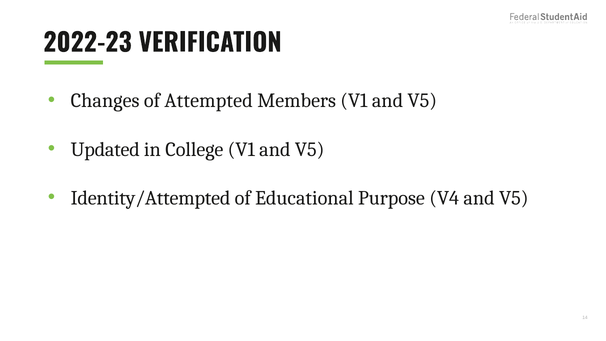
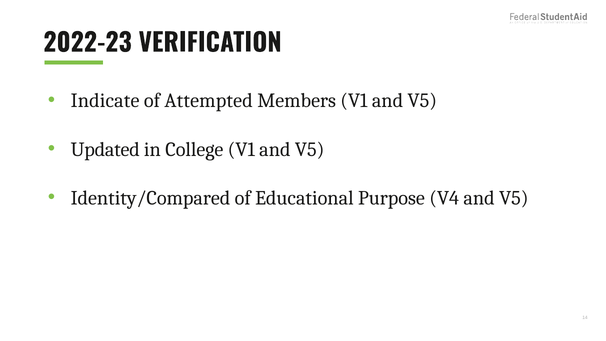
Changes: Changes -> Indicate (105, 101)
Identity/Attempted: Identity/Attempted -> Identity/Compared (151, 198)
